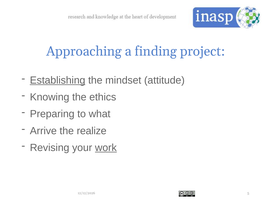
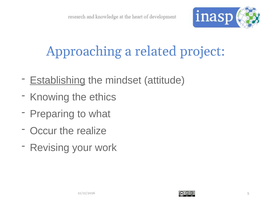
finding: finding -> related (156, 51)
Arrive: Arrive -> Occur (43, 131)
work underline: present -> none (106, 147)
